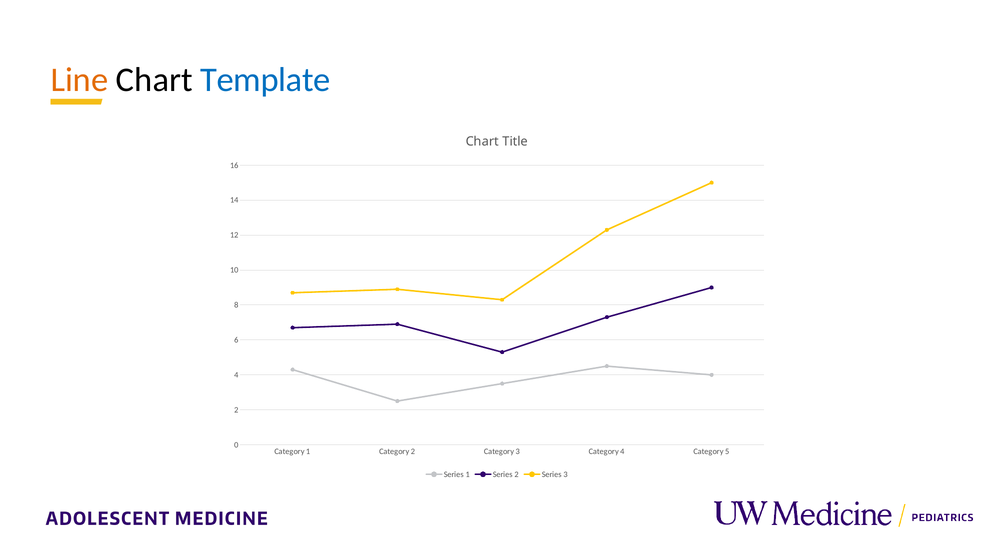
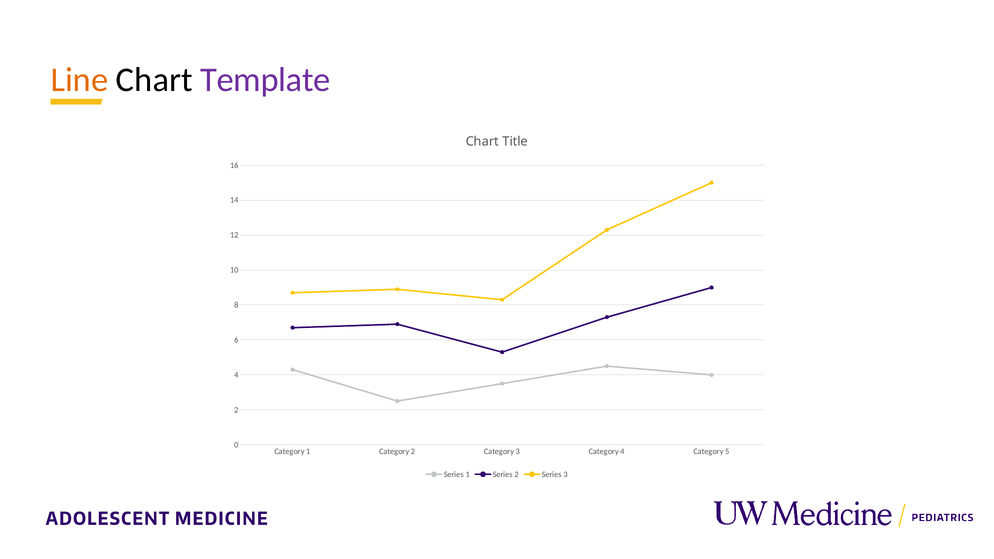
Template colour: blue -> purple (265, 80)
